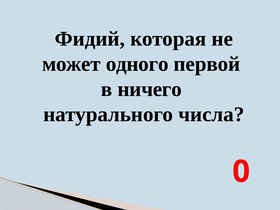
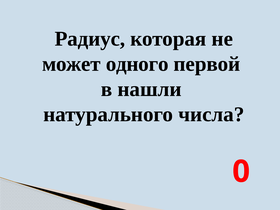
Фидий: Фидий -> Радиус (90, 39)
ничего: ничего -> нашли (150, 89)
